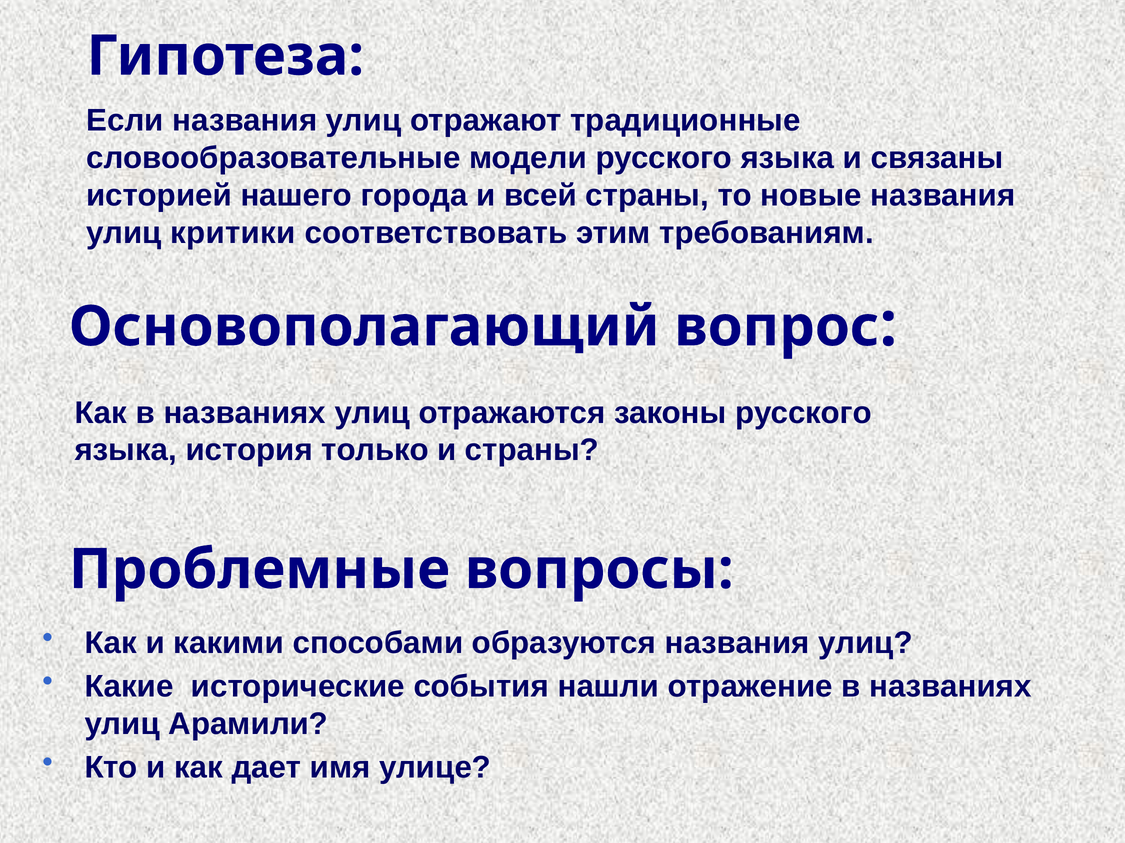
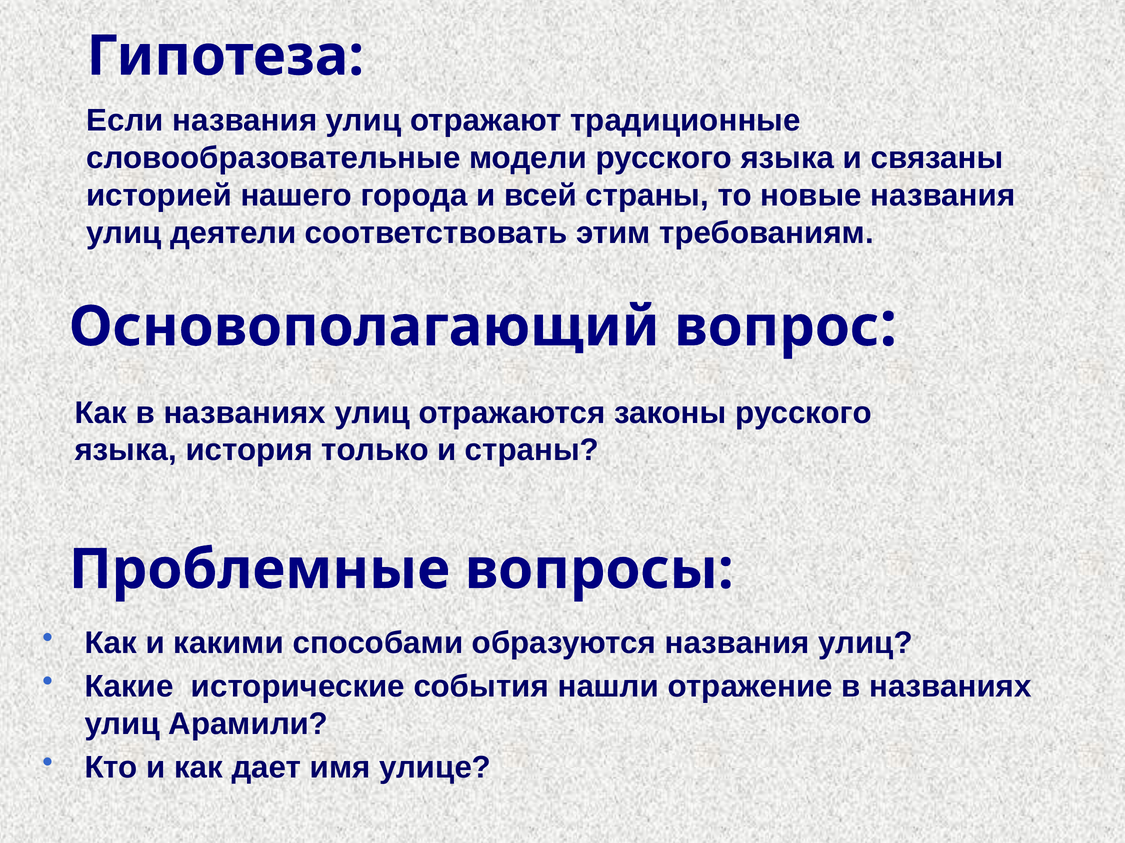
критики: критики -> деятели (233, 233)
